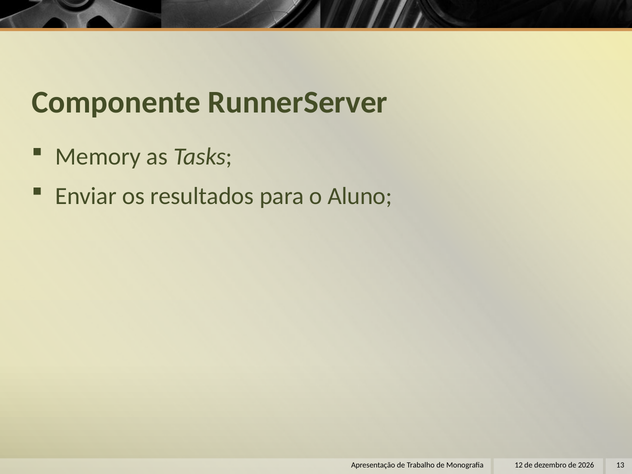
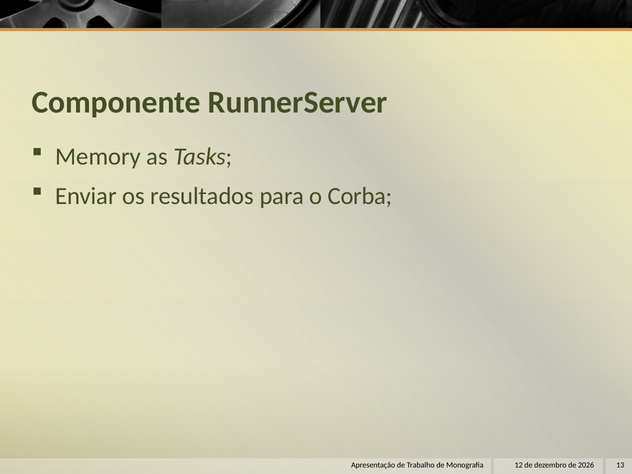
Aluno: Aluno -> Corba (360, 196)
